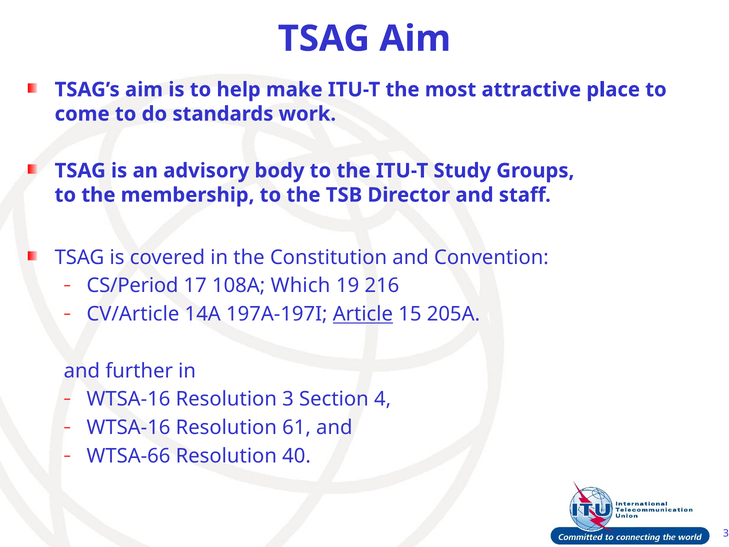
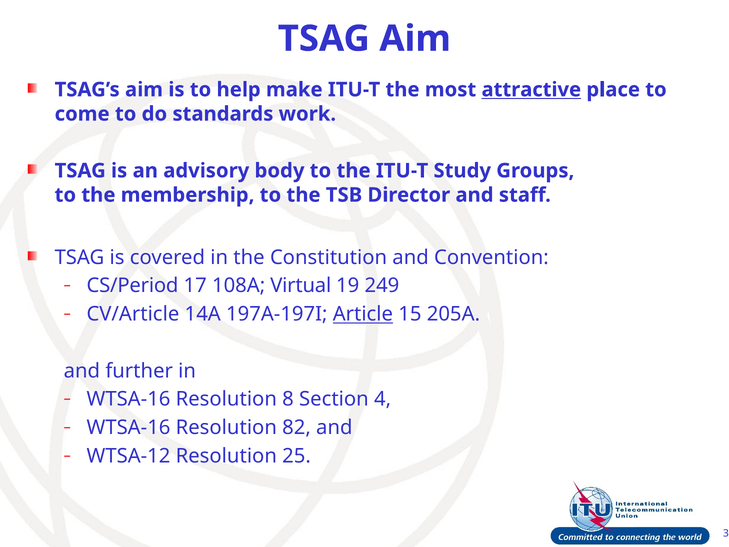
attractive underline: none -> present (531, 90)
Which: Which -> Virtual (301, 286)
216: 216 -> 249 (382, 286)
Resolution 3: 3 -> 8 (288, 399)
61: 61 -> 82 (297, 427)
WTSA-66: WTSA-66 -> WTSA-12 (128, 456)
40: 40 -> 25 (297, 456)
